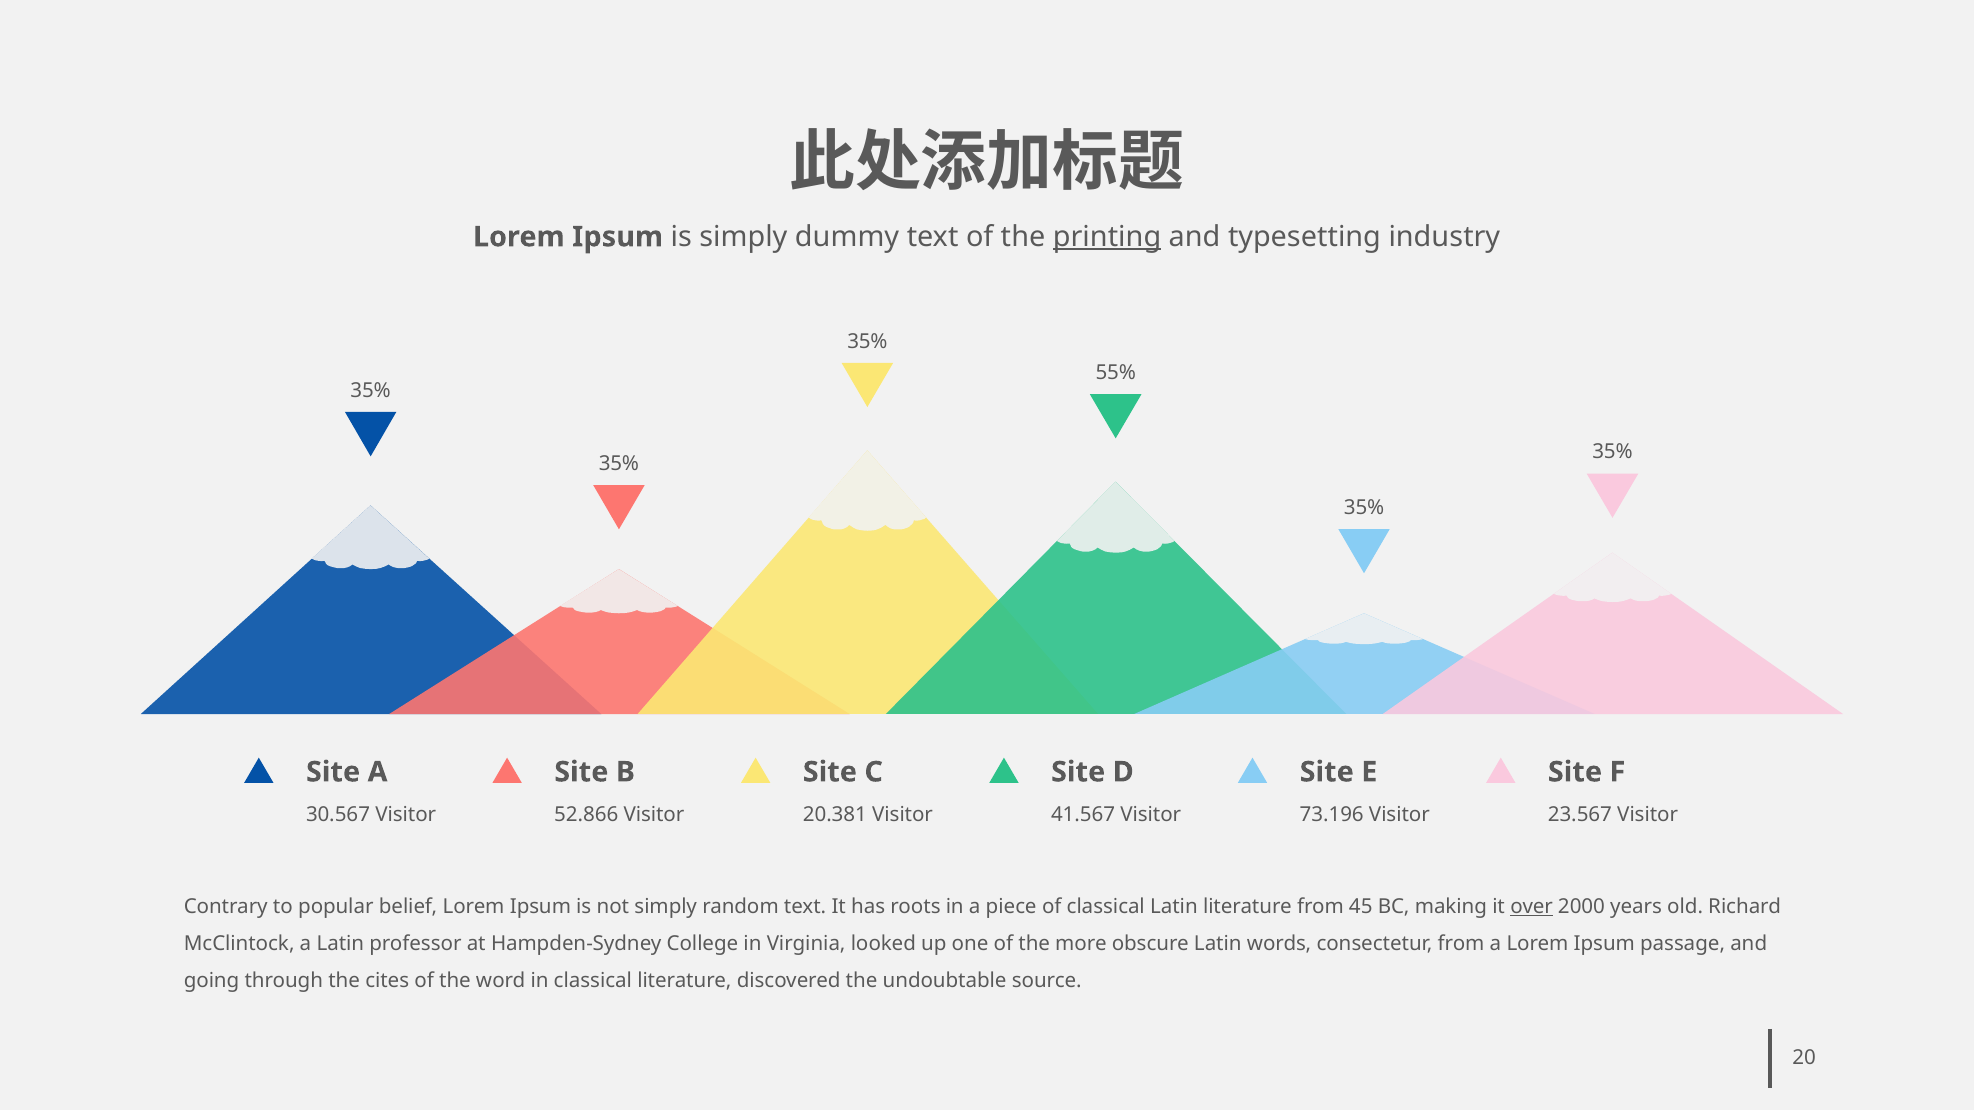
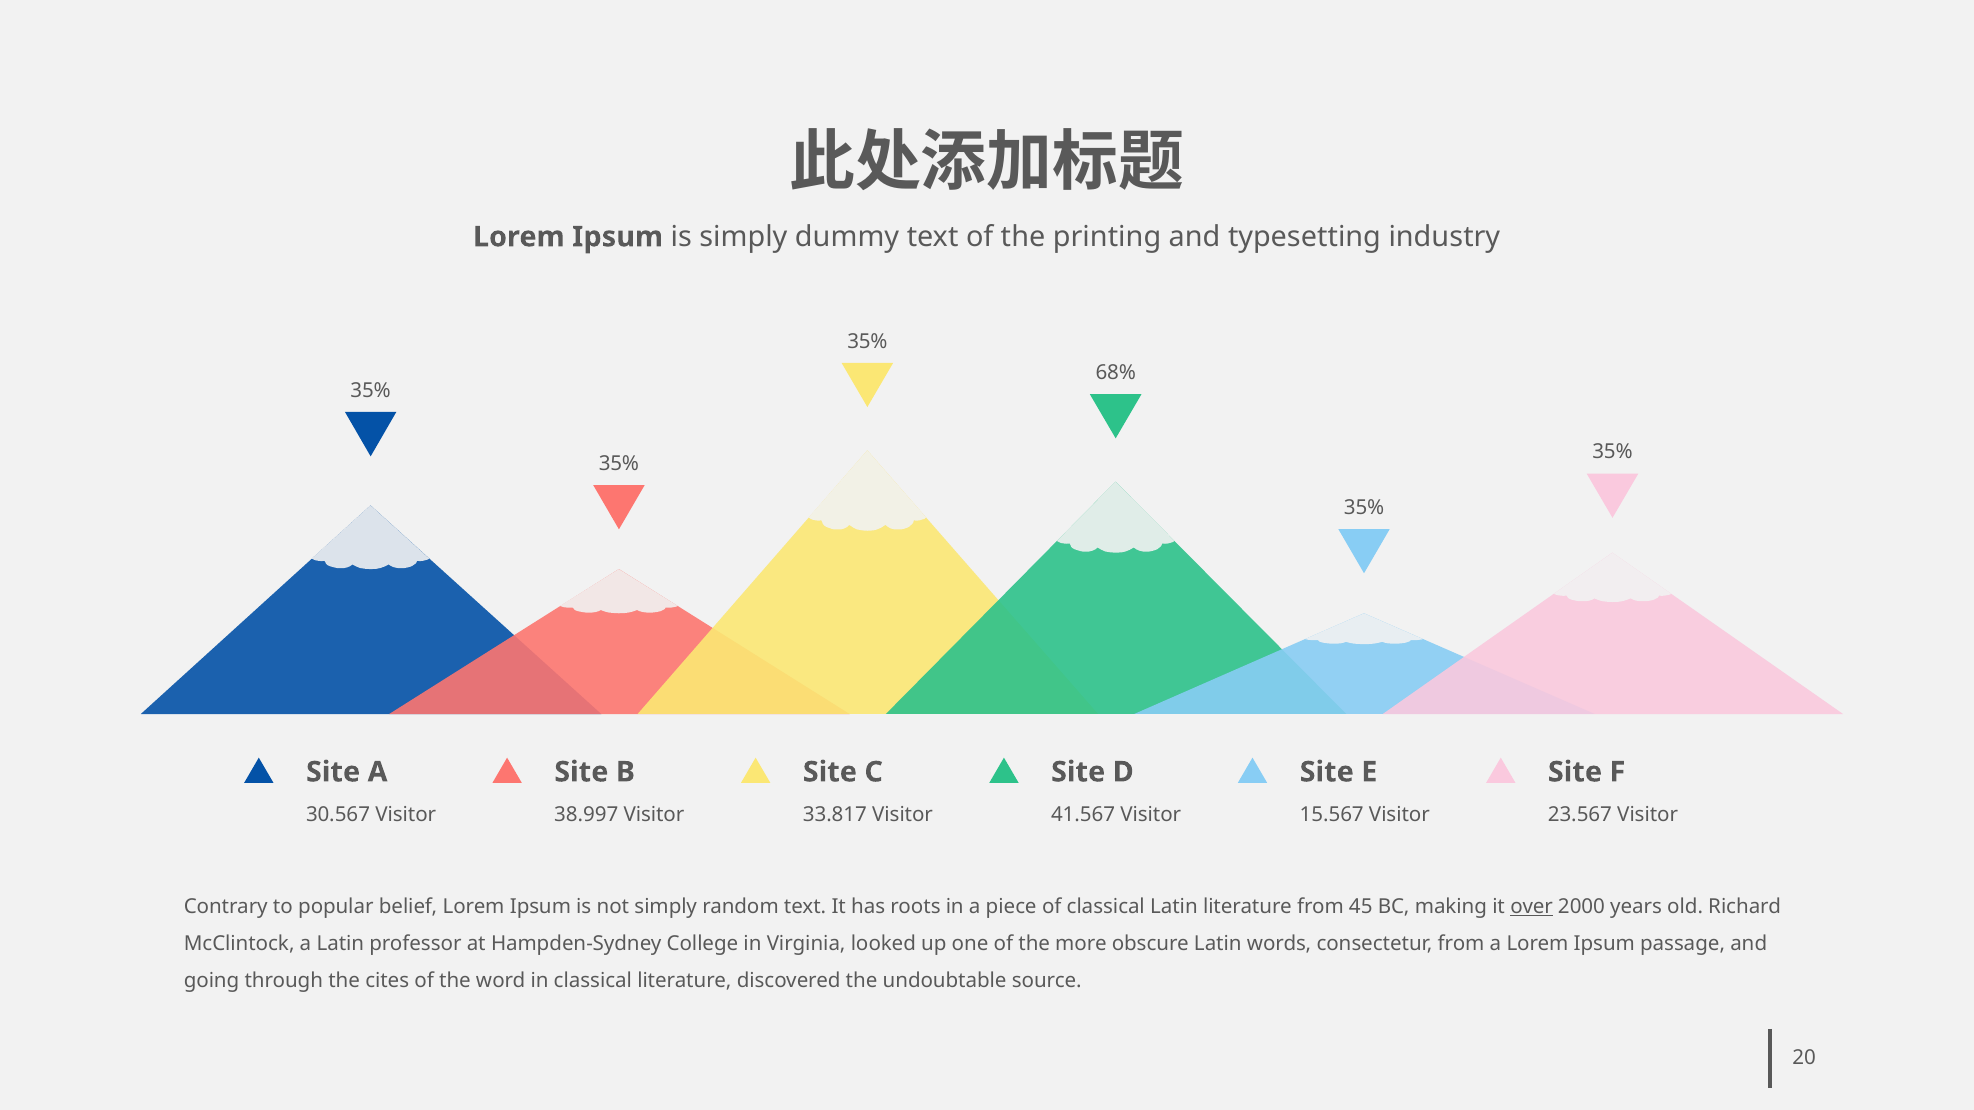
printing underline: present -> none (1107, 237)
55%: 55% -> 68% (1116, 373)
52.866: 52.866 -> 38.997 (586, 815)
20.381: 20.381 -> 33.817 (835, 815)
73.196: 73.196 -> 15.567 (1332, 815)
